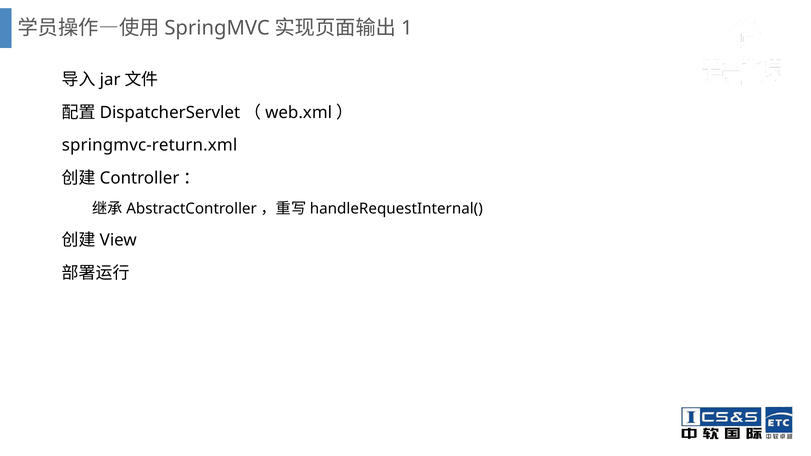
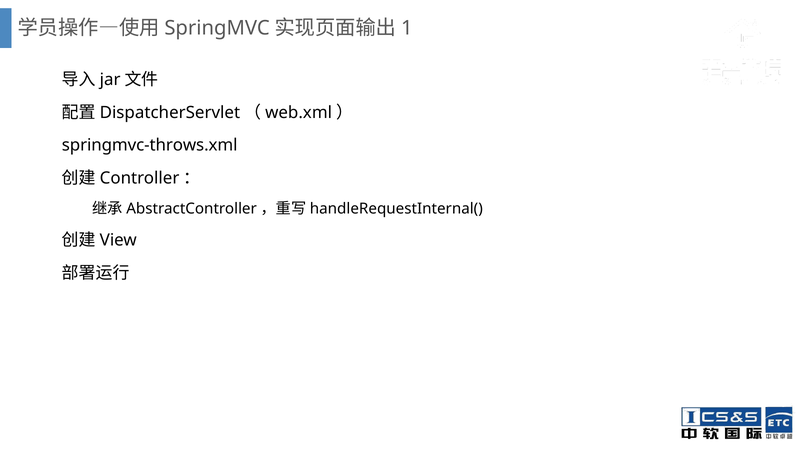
springmvc-return.xml: springmvc-return.xml -> springmvc-throws.xml (150, 145)
